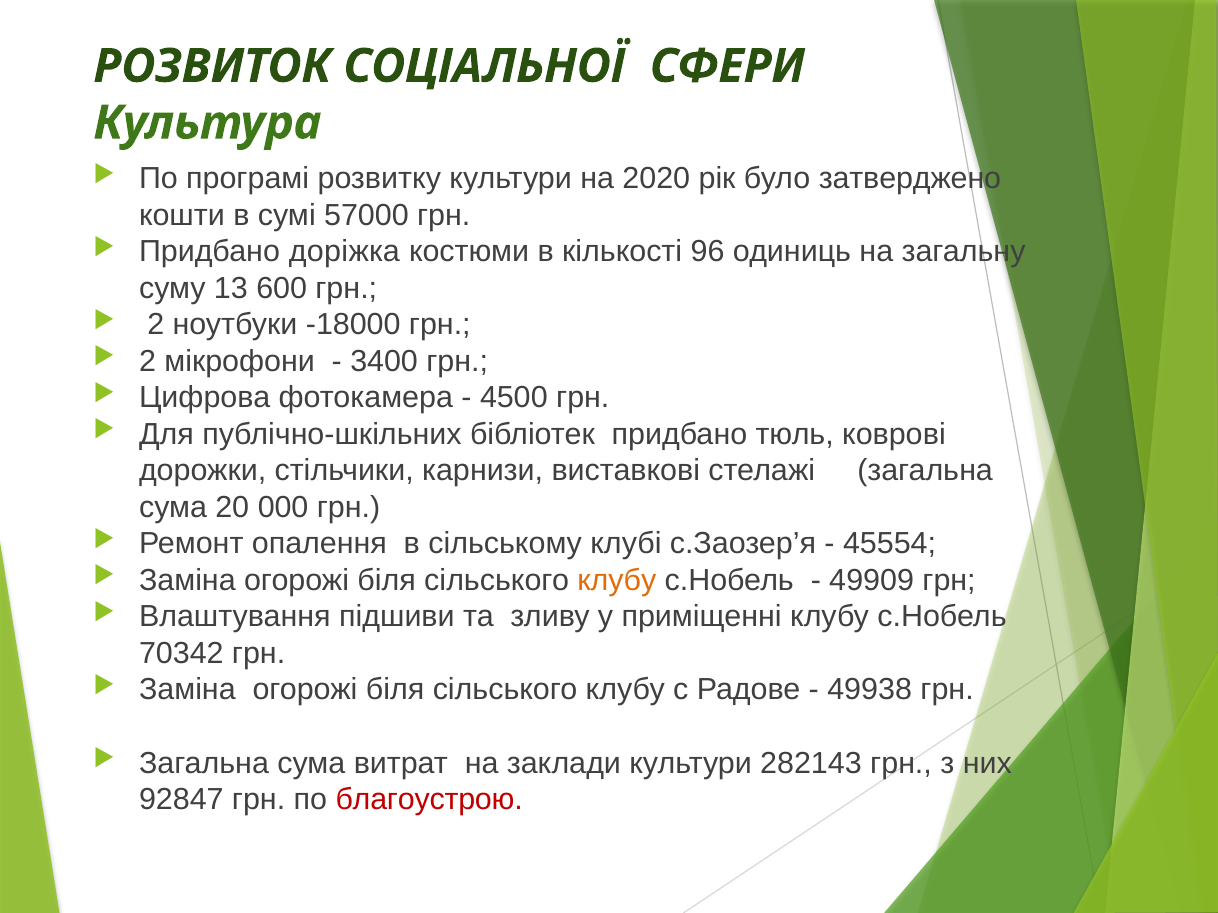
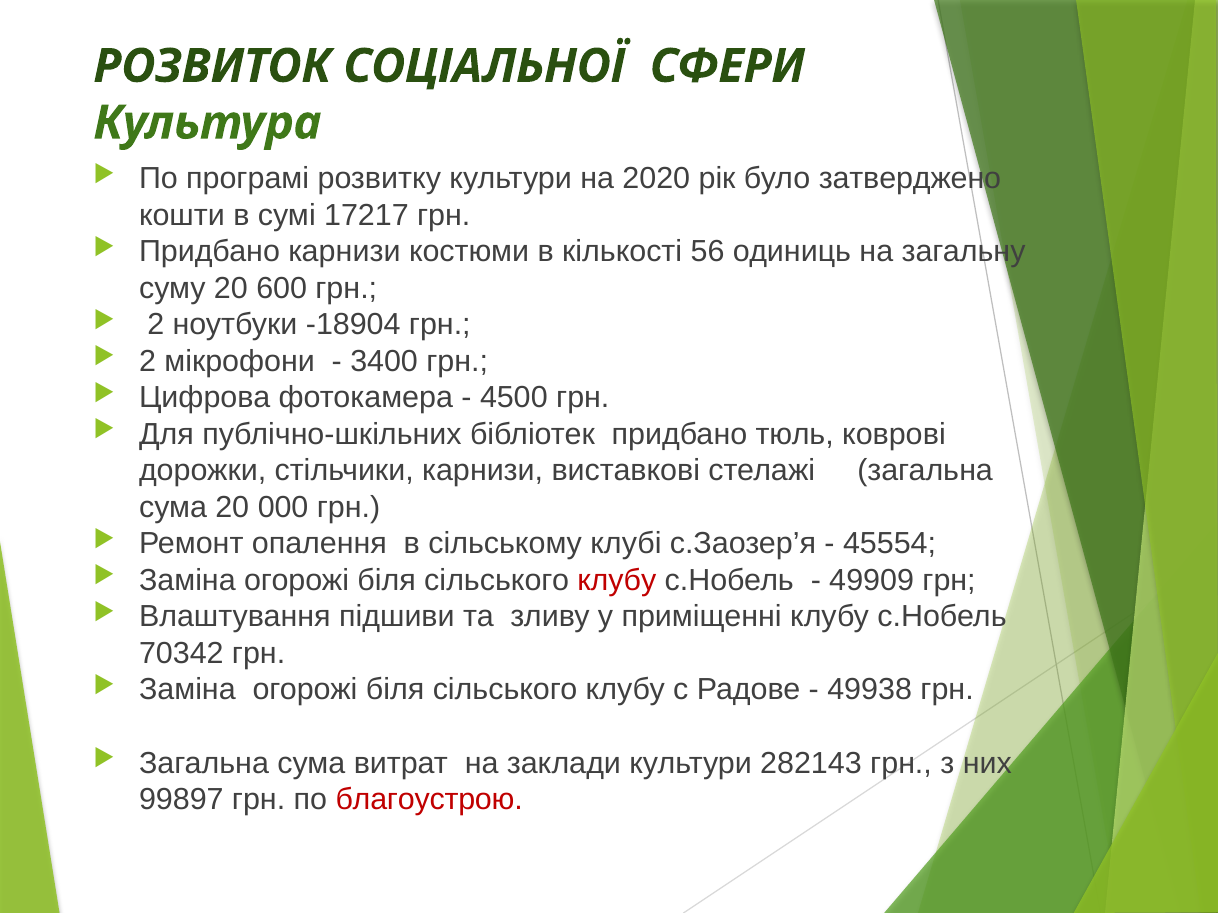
57000: 57000 -> 17217 (366, 215)
Придбано доріжка: доріжка -> карнизи (344, 252)
96: 96 -> 56 (708, 252)
суму 13: 13 -> 20 (231, 288)
-18000: -18000 -> -18904 (353, 325)
клубу colour: orange -> red (617, 581)
92847: 92847 -> 99897 (181, 800)
